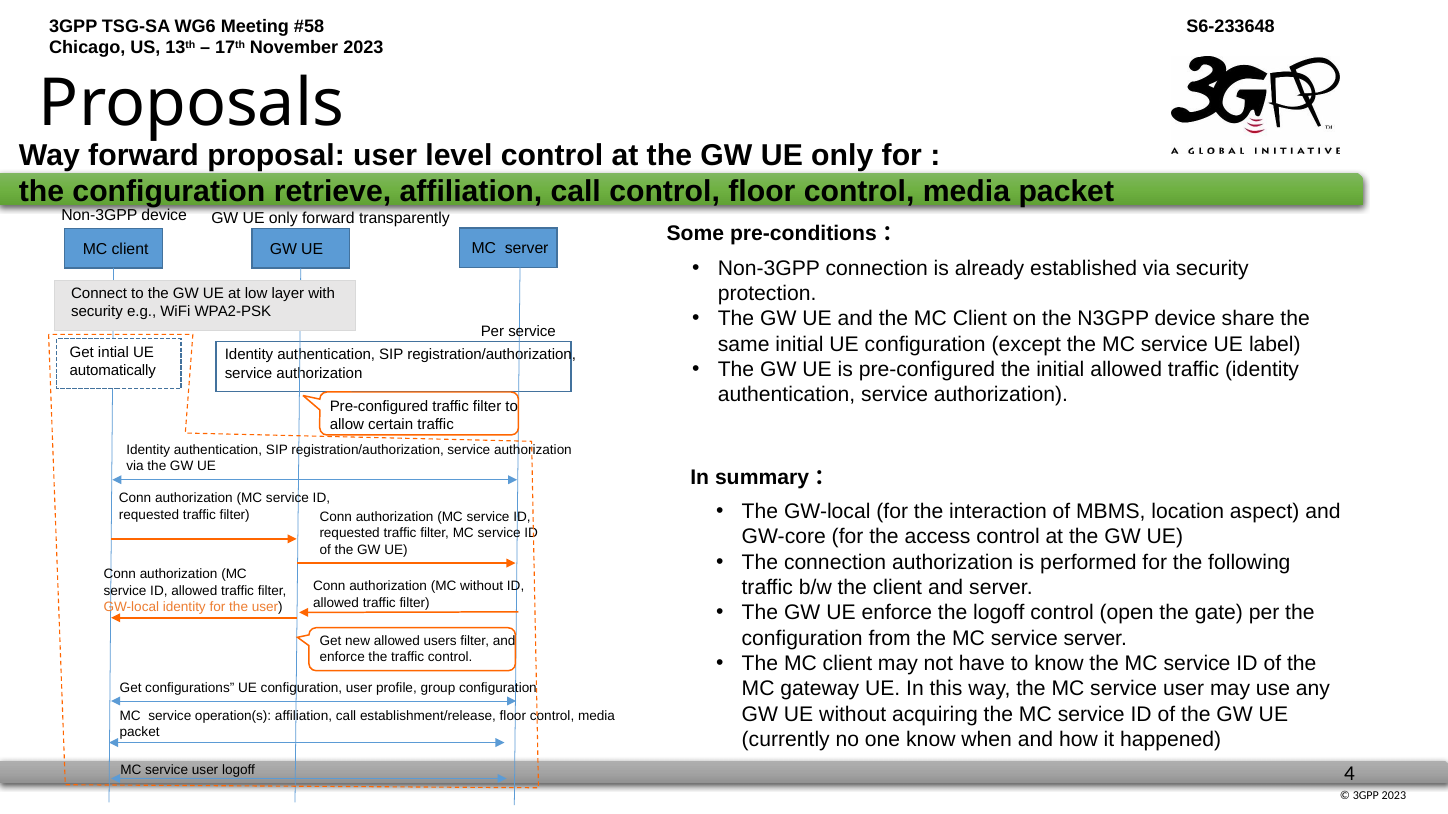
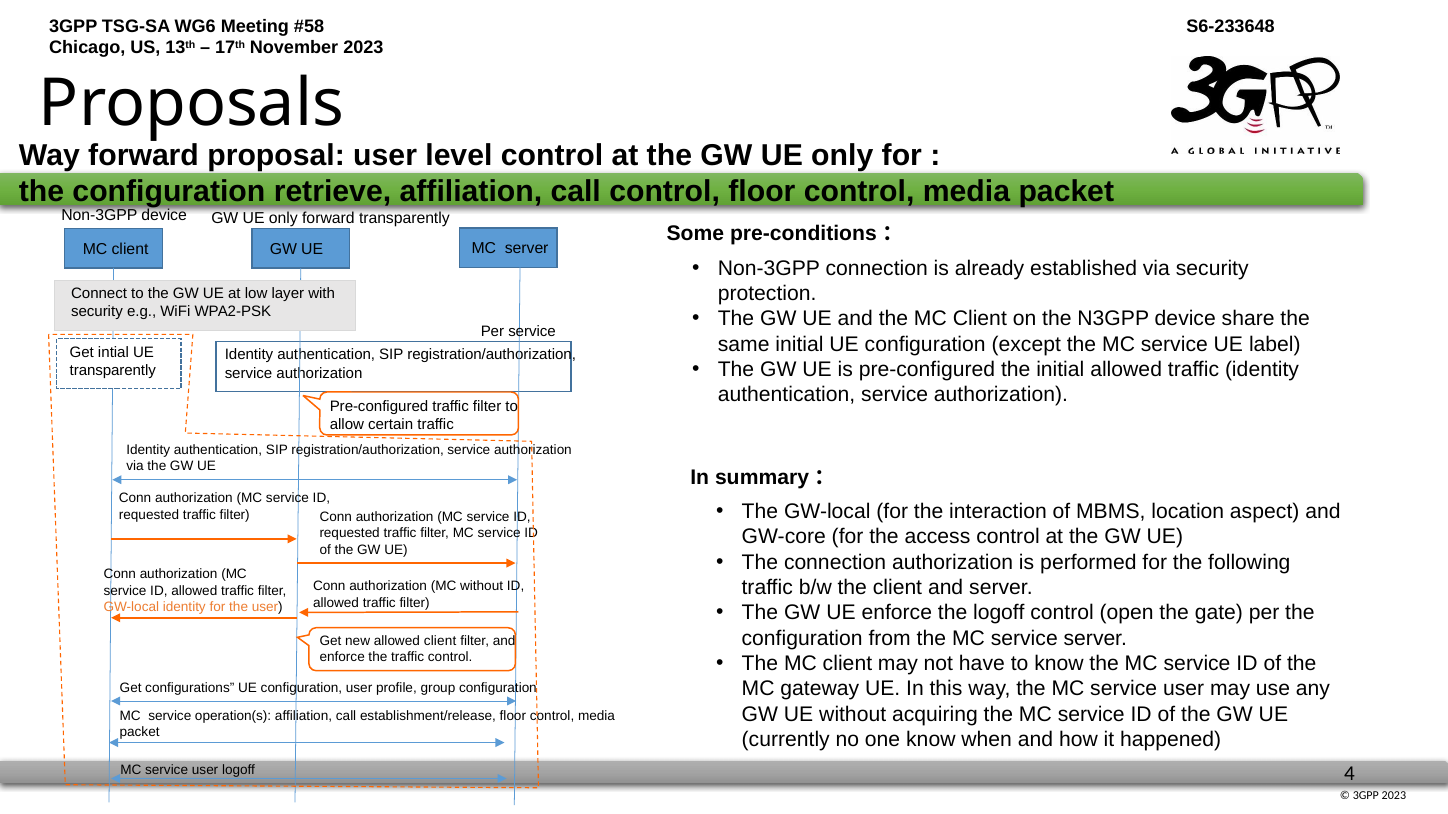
automatically: automatically -> transparently (113, 371)
allowed users: users -> client (440, 641)
